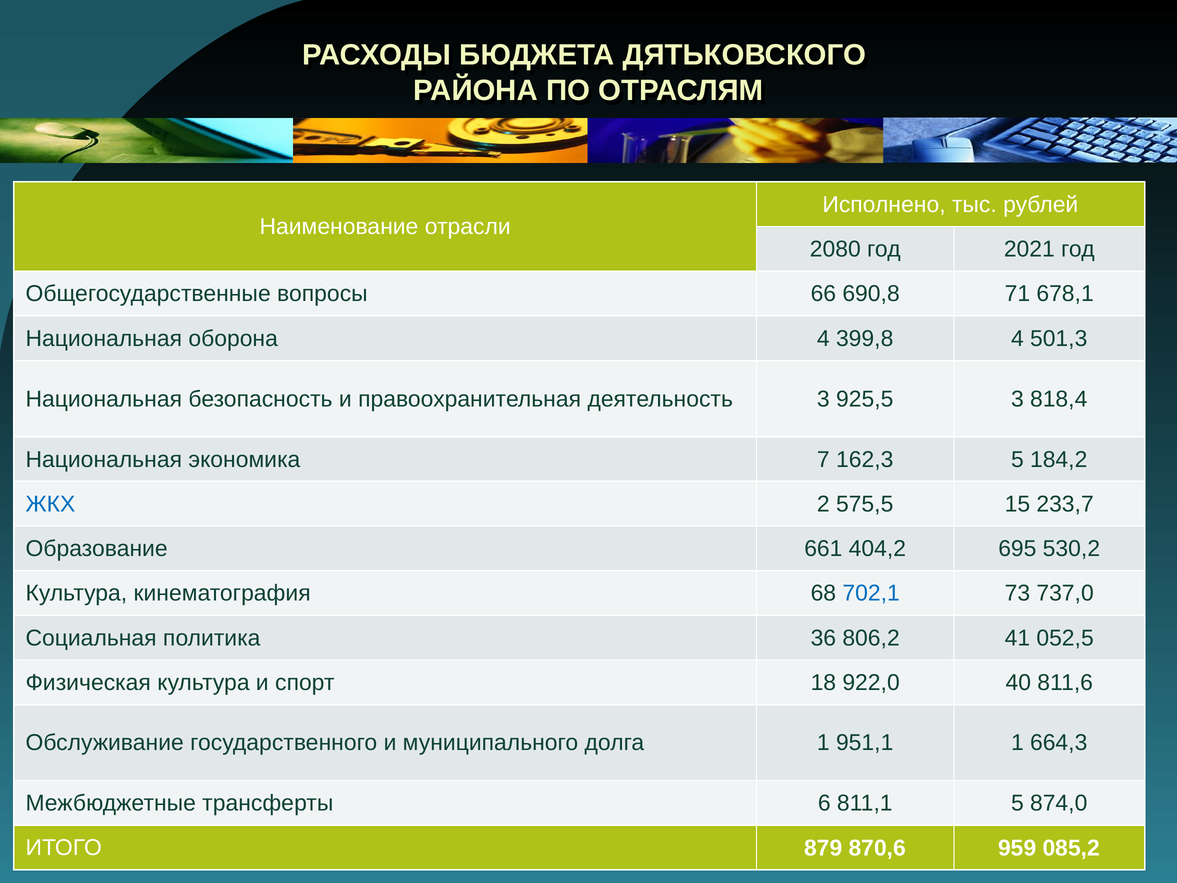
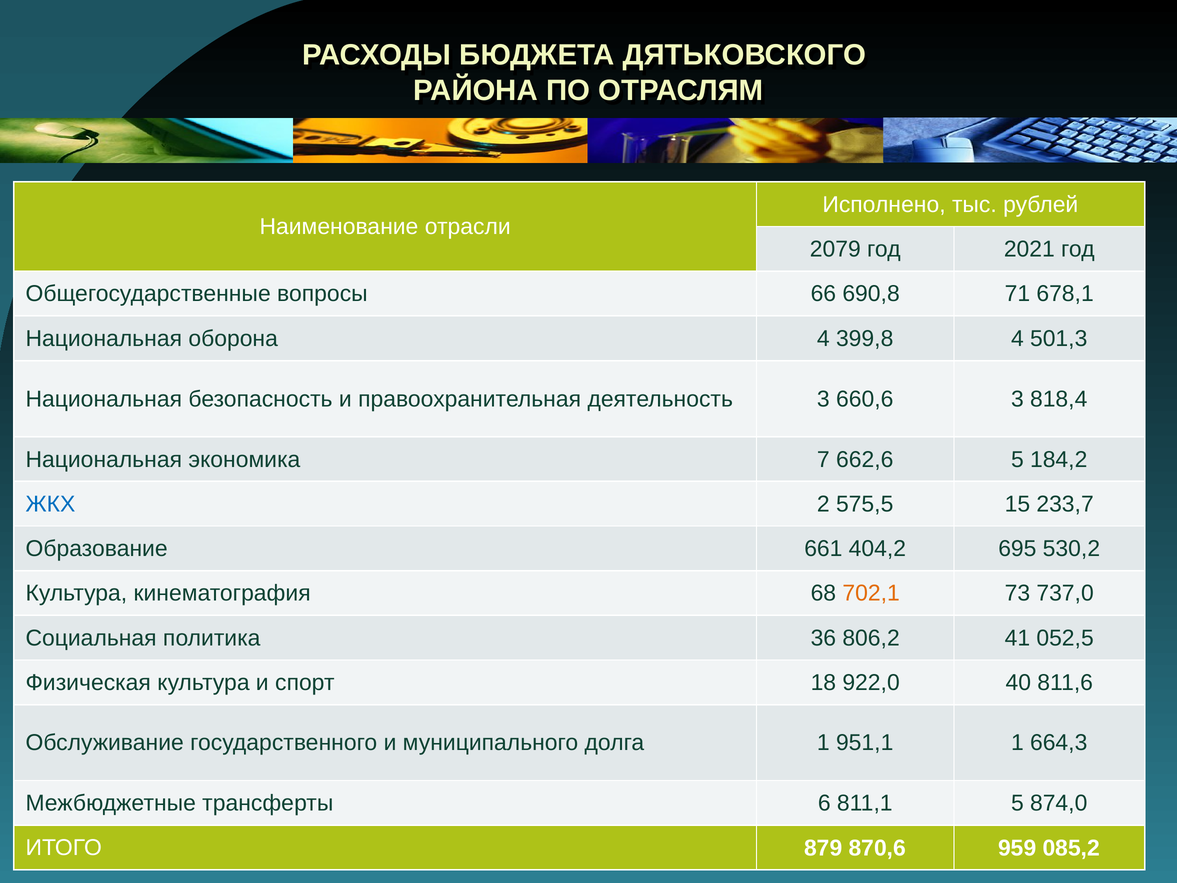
2080: 2080 -> 2079 (835, 249)
925,5: 925,5 -> 660,6 (865, 399)
162,3: 162,3 -> 662,6 (865, 459)
702,1 colour: blue -> orange (871, 593)
